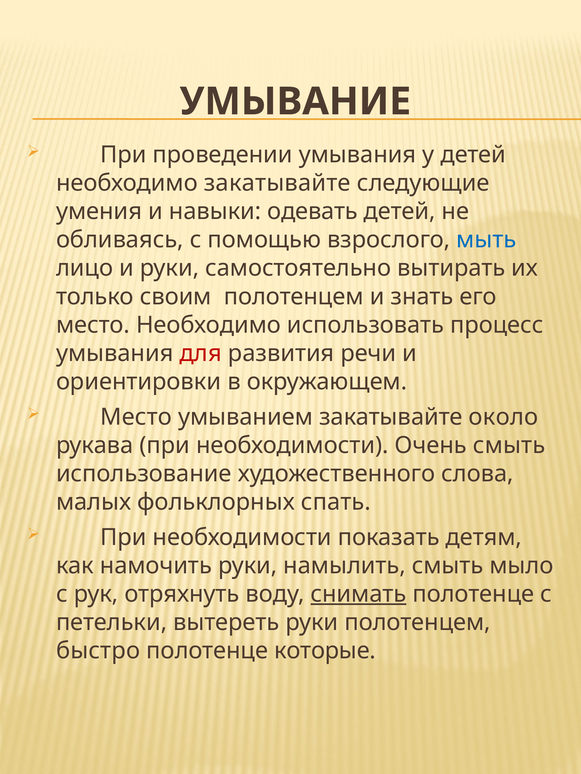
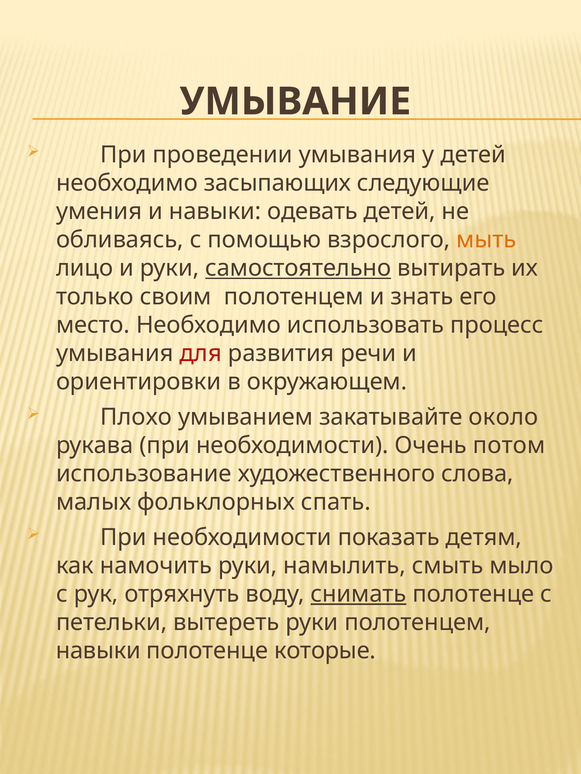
необходимо закатывайте: закатывайте -> засыпающих (277, 183)
мыть colour: blue -> orange (486, 240)
самостоятельно underline: none -> present (298, 268)
Место: Место -> Плохо (136, 417)
Очень смыть: смыть -> потом (509, 446)
быстро: быстро -> навыки (98, 651)
